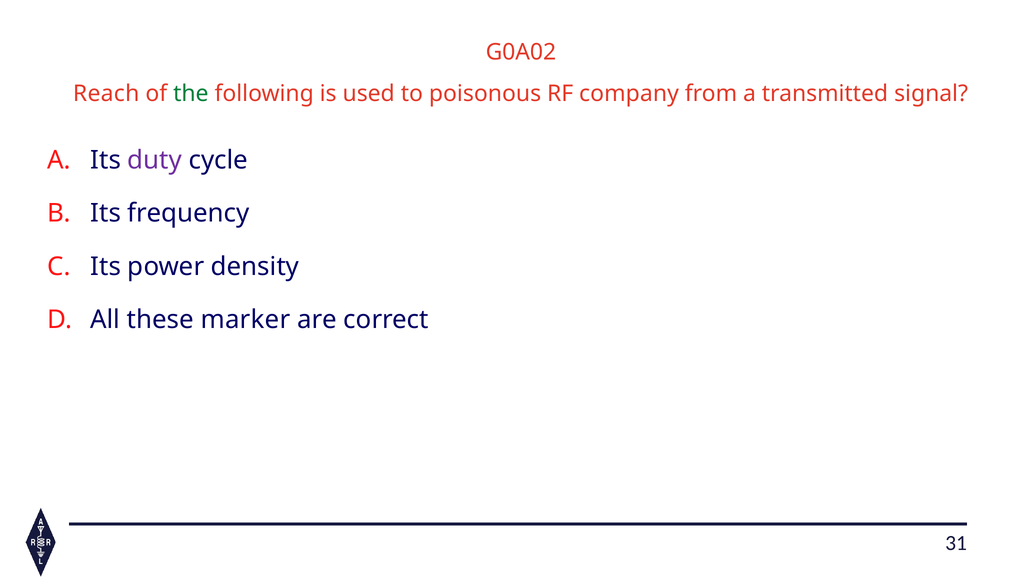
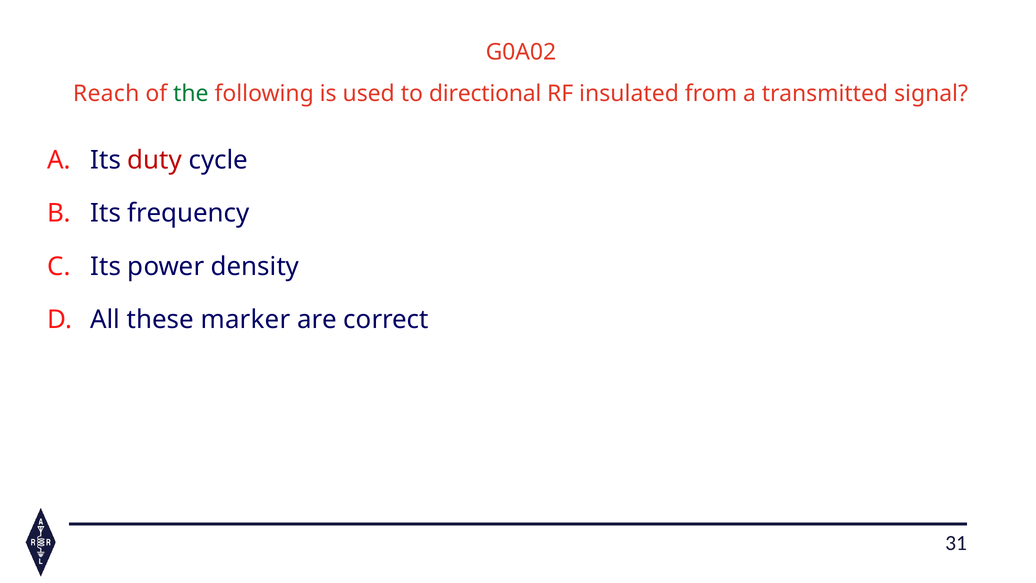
poisonous: poisonous -> directional (485, 93)
company: company -> insulated (629, 93)
duty colour: purple -> red (155, 160)
